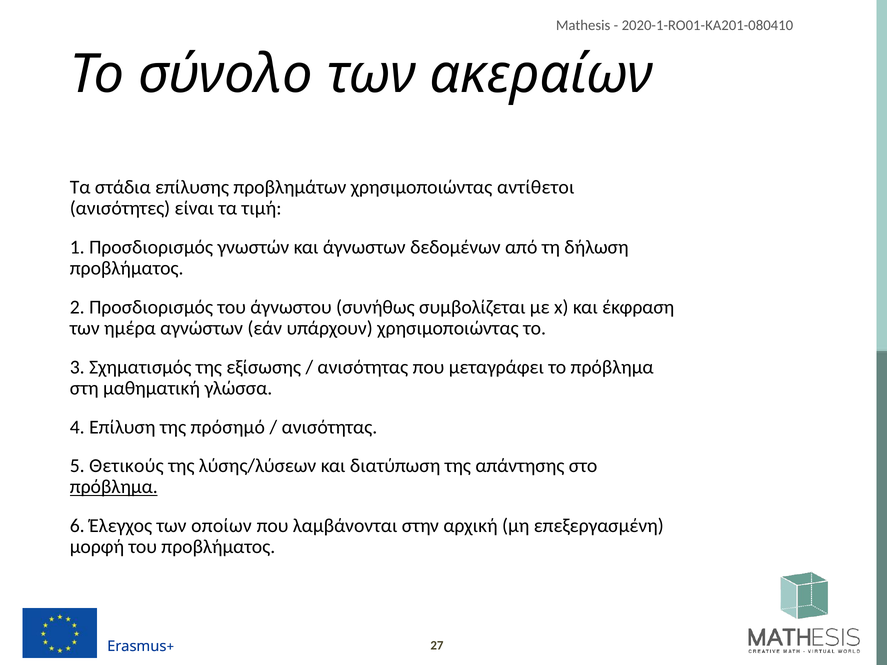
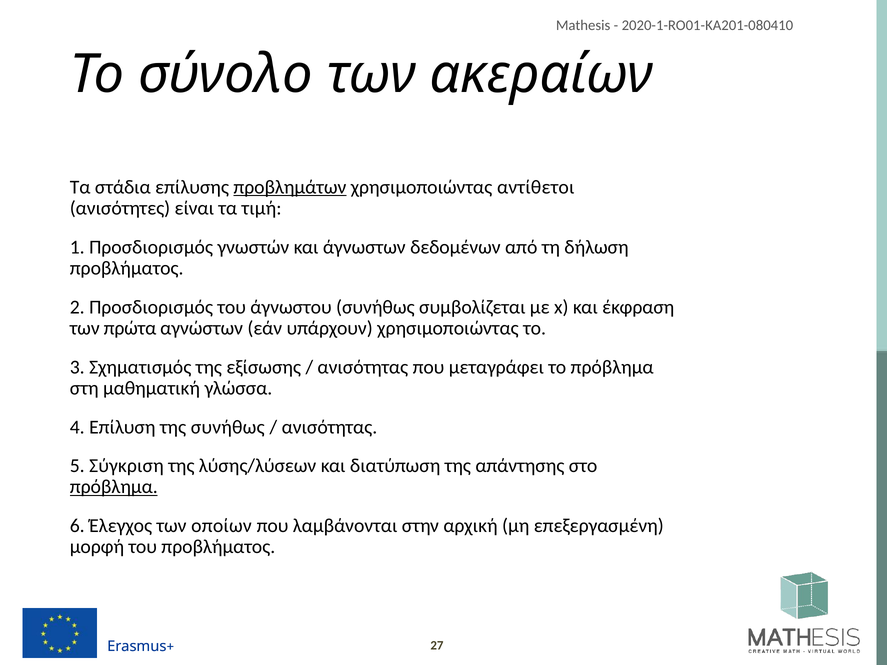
προβλημάτων underline: none -> present (290, 187)
ημέρα: ημέρα -> πρώτα (130, 328)
της πρόσημό: πρόσημό -> συνήθως (228, 427)
Θετικούς: Θετικούς -> Σύγκριση (126, 466)
